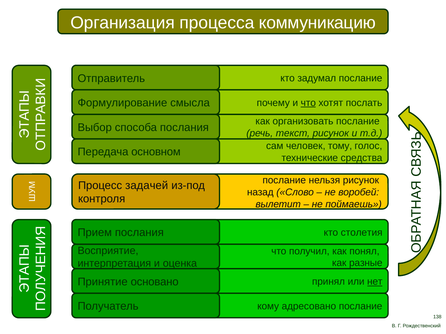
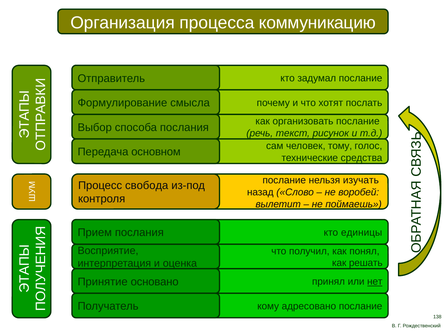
что underline: present -> none (308, 103)
нельзя рисунок: рисунок -> изучать (361, 181)
задачей: задачей -> свобода (147, 186)
столетия: столетия -> единицы (362, 233)
разные: разные -> решать (366, 263)
